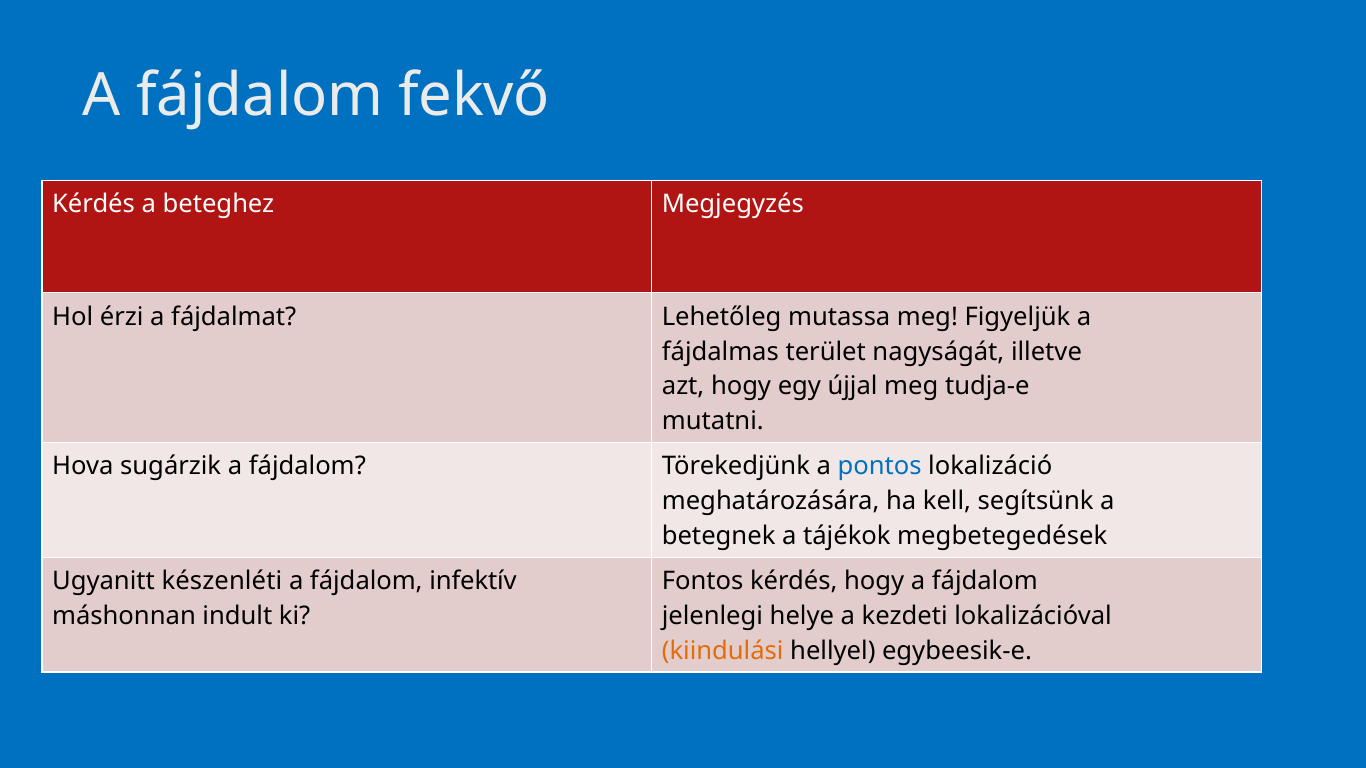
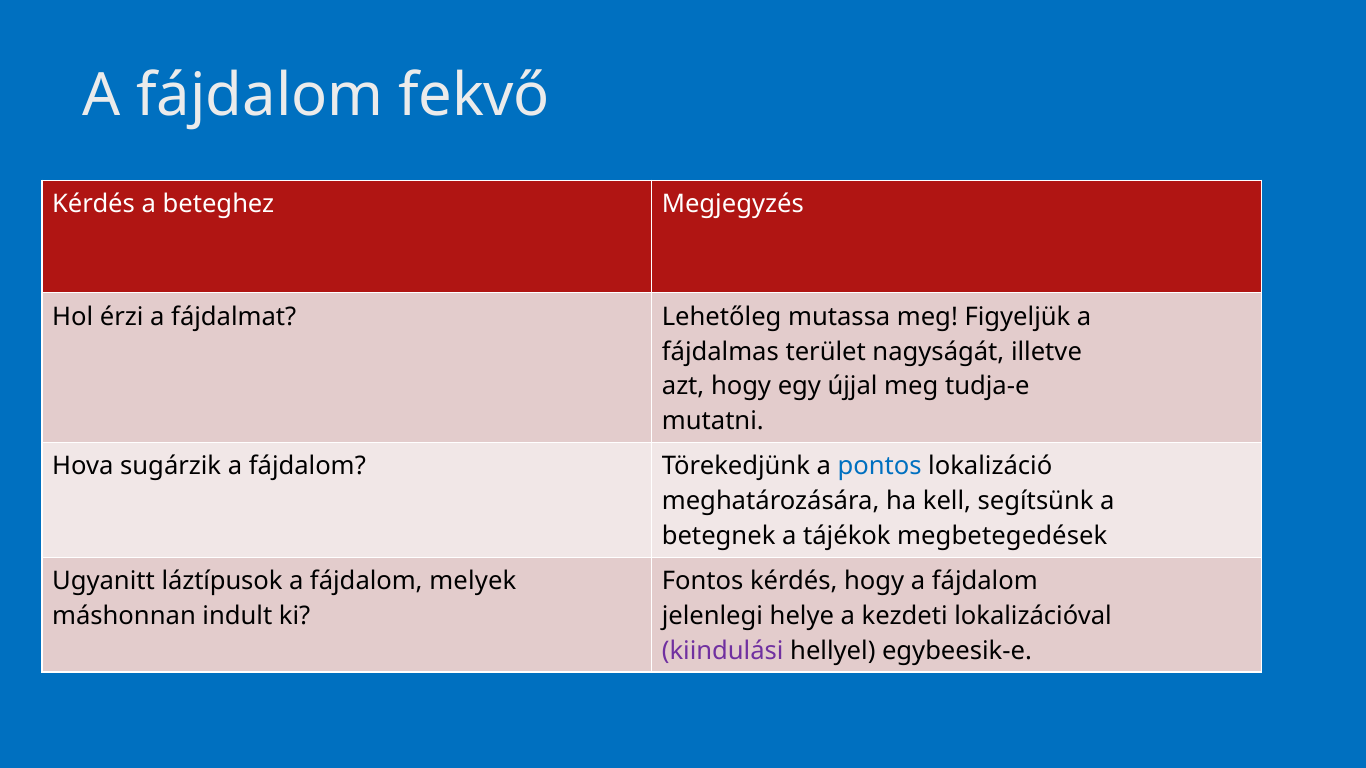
készenléti: készenléti -> láztípusok (222, 581)
infektív: infektív -> melyek (473, 581)
kiindulási colour: orange -> purple (723, 651)
